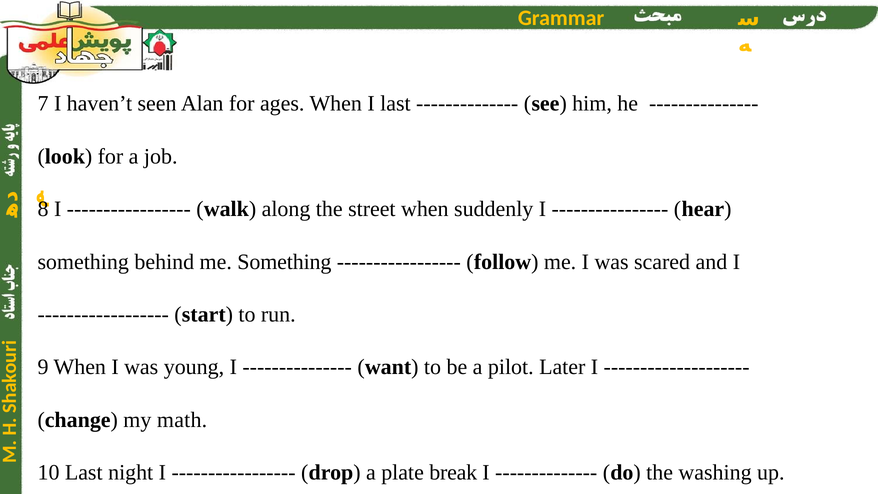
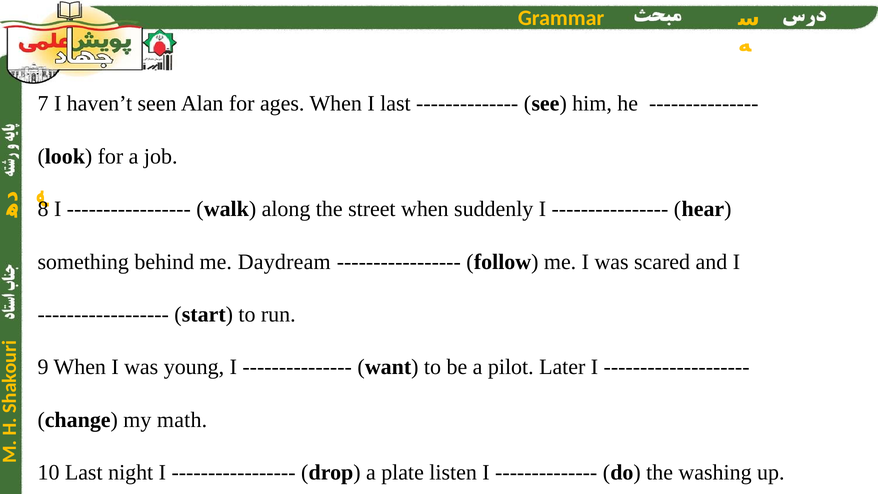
me Something: Something -> Daydream (284, 262)
plate break: break -> listen (453, 472)
